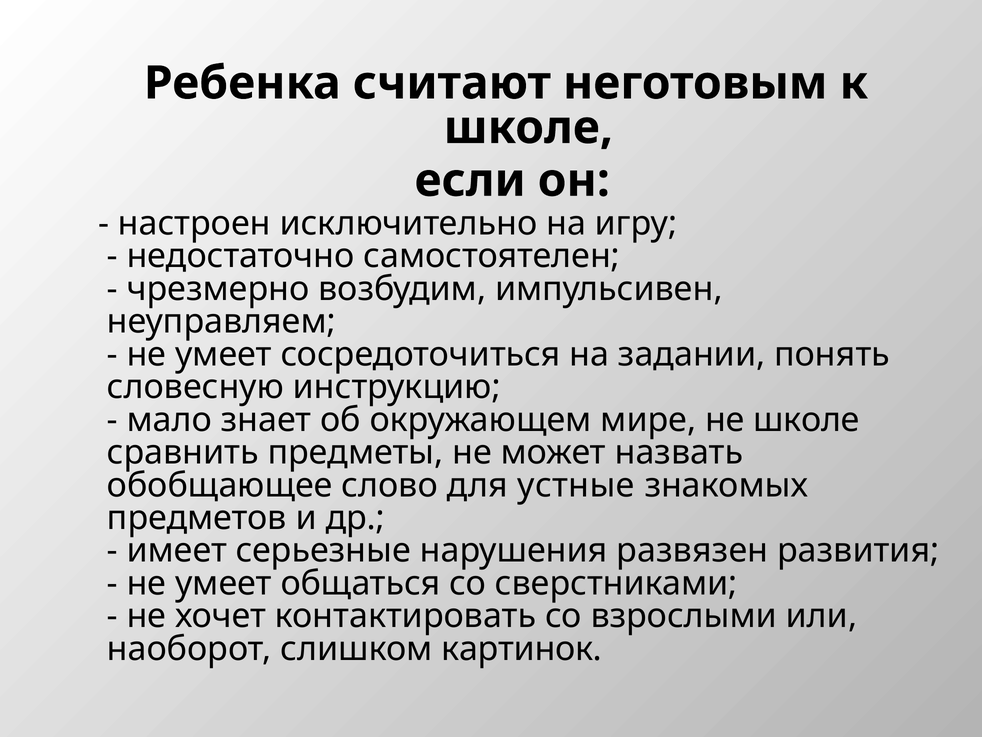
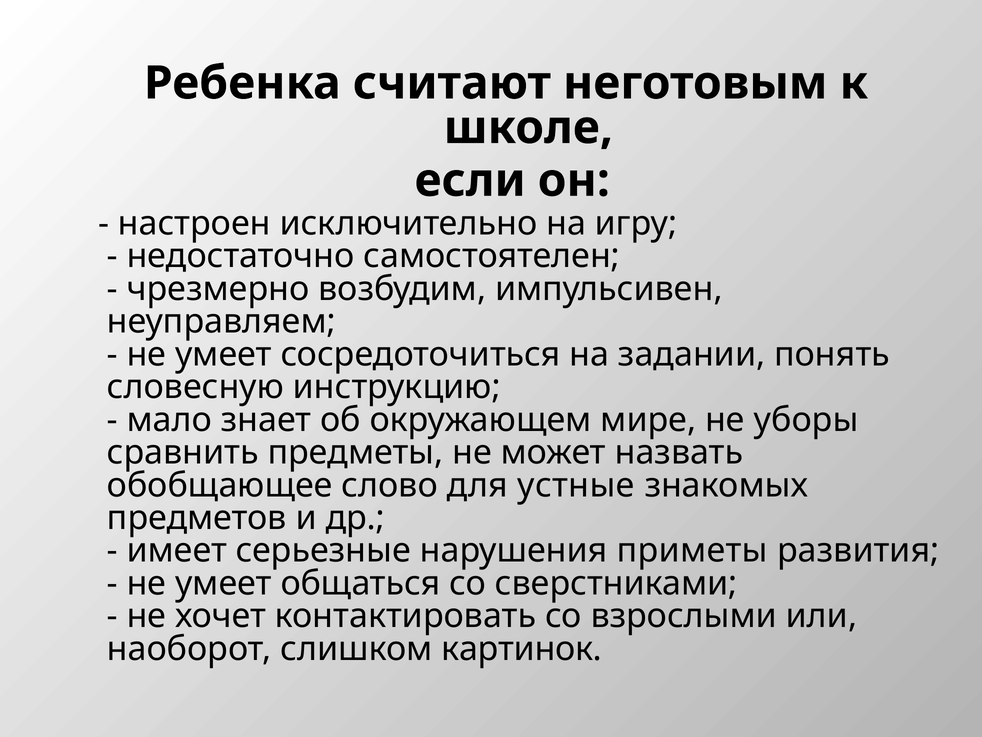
не школе: школе -> уборы (806, 420)
развязен: развязен -> приметы (692, 550)
